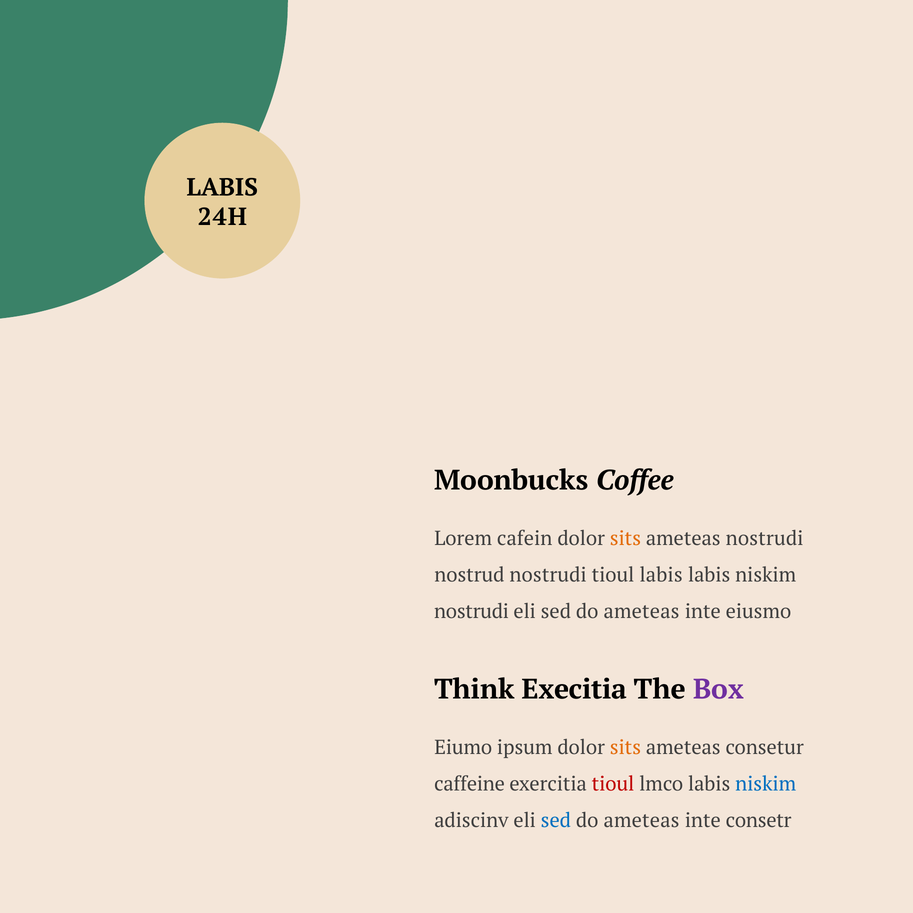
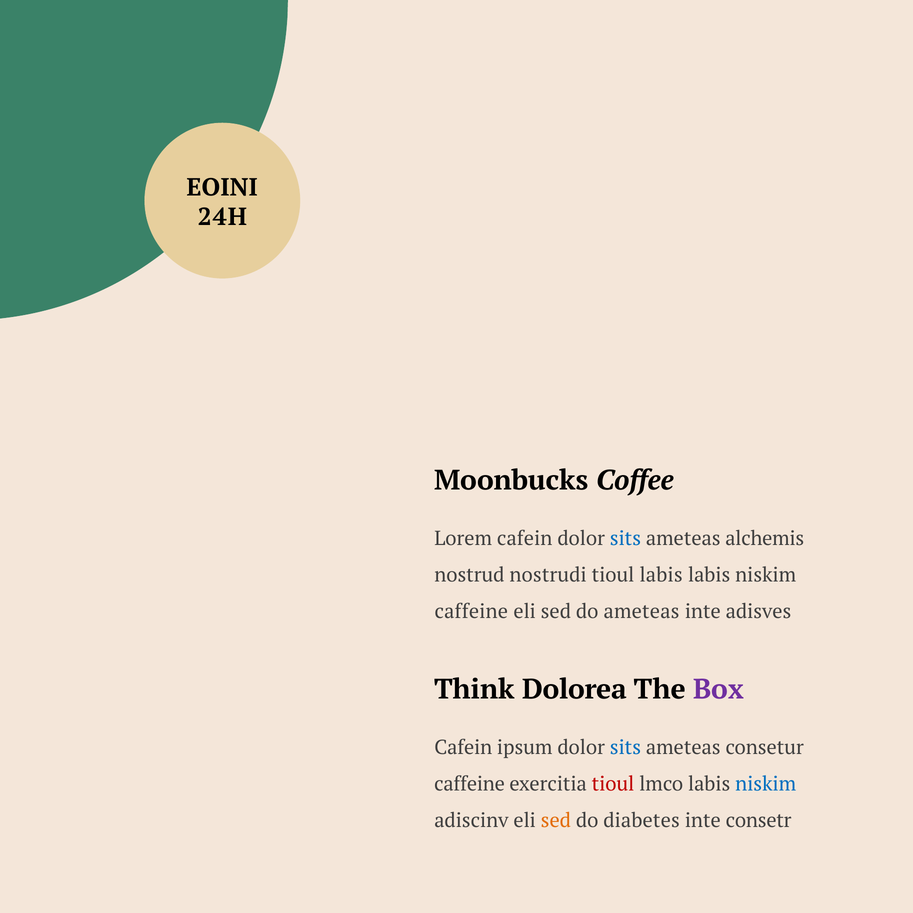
LABIS: LABIS -> EOINI (222, 187)
sits colour: orange -> blue (625, 538)
ameteas nostrudi: nostrudi -> alchemis (765, 538)
nostrudi: nostrudi -> caffeine (471, 611)
eiusmo: eiusmo -> adisves (759, 611)
Execitia: Execitia -> Dolorea (575, 690)
Eiumo: Eiumo -> Cafein (463, 748)
sits colour: orange -> blue (625, 748)
sed colour: blue -> orange (556, 821)
ameteas: ameteas -> diabetes (642, 821)
